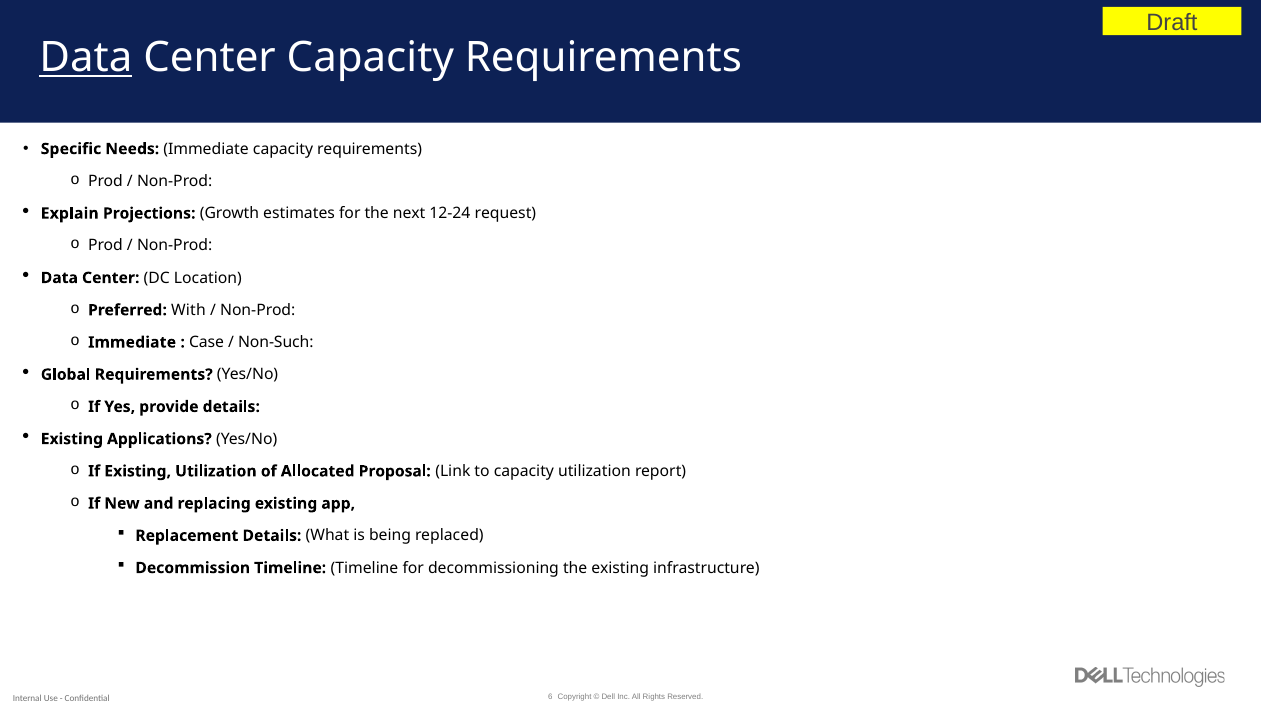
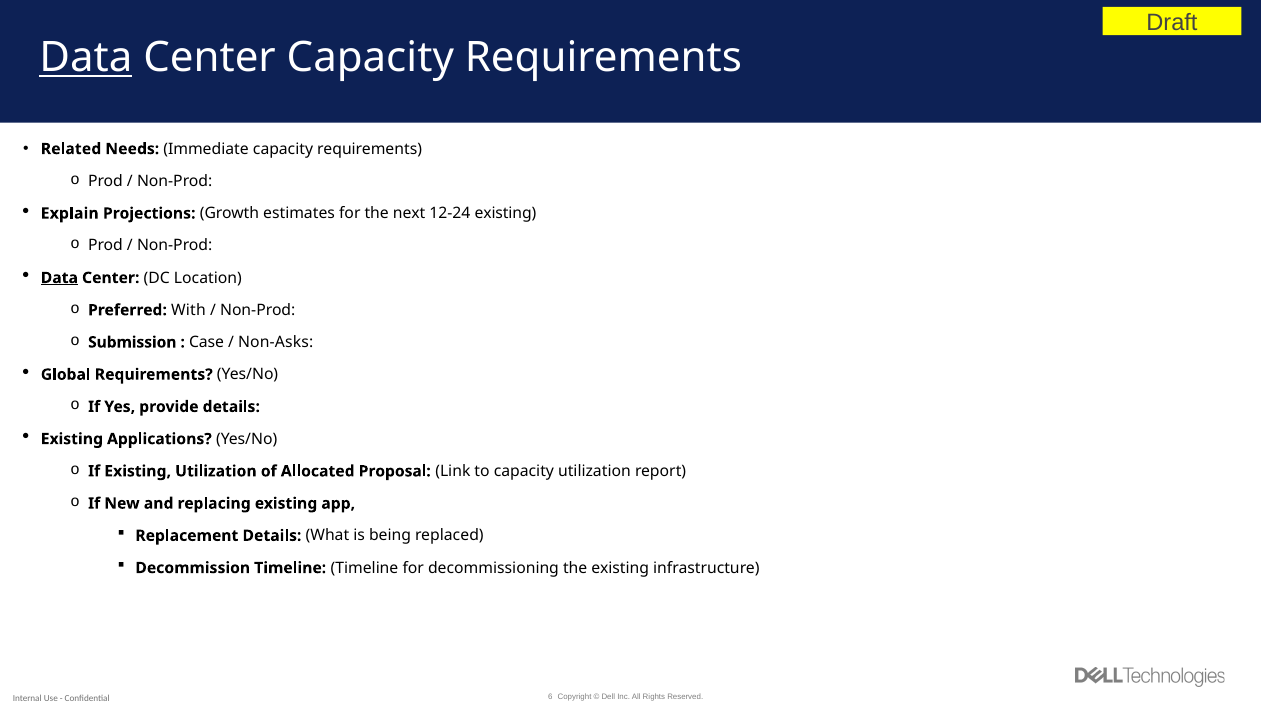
Specific: Specific -> Related (71, 149)
12-24 request: request -> existing (505, 213)
Data underline: none -> present (59, 278)
Immediate: Immediate -> Submission (132, 342)
Non-Such: Non-Such -> Non-Asks (276, 342)
